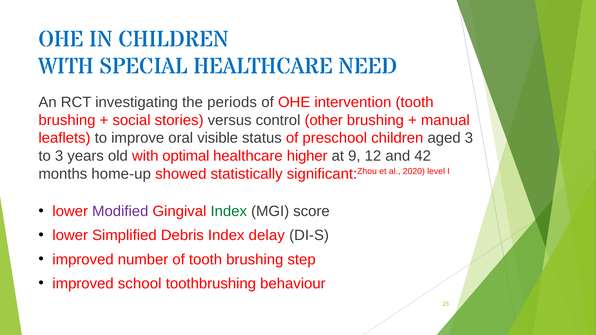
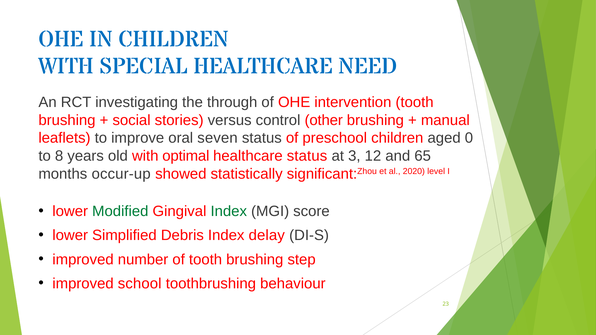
periods: periods -> through (232, 102)
visible: visible -> seven (217, 138)
aged 3: 3 -> 0 (469, 138)
to 3: 3 -> 8 (59, 156)
healthcare higher: higher -> status (307, 156)
9: 9 -> 3 (354, 156)
42: 42 -> 65 (423, 156)
home-up: home-up -> occur-up (121, 174)
Modified colour: purple -> green (120, 211)
